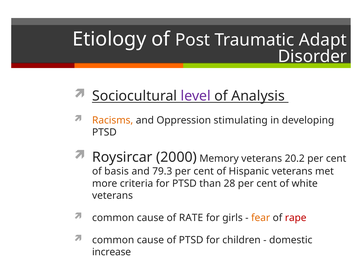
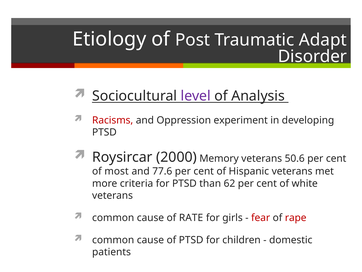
Racisms colour: orange -> red (113, 120)
stimulating: stimulating -> experiment (241, 120)
20.2: 20.2 -> 50.6 (295, 158)
basis: basis -> most (117, 171)
79.3: 79.3 -> 77.6 (162, 171)
28: 28 -> 62 (229, 183)
fear colour: orange -> red (261, 217)
increase: increase -> patients (112, 252)
